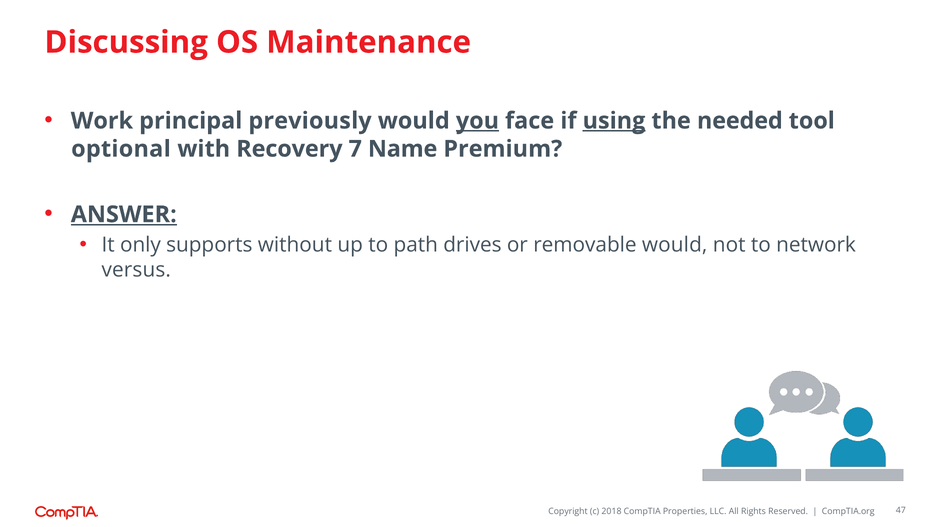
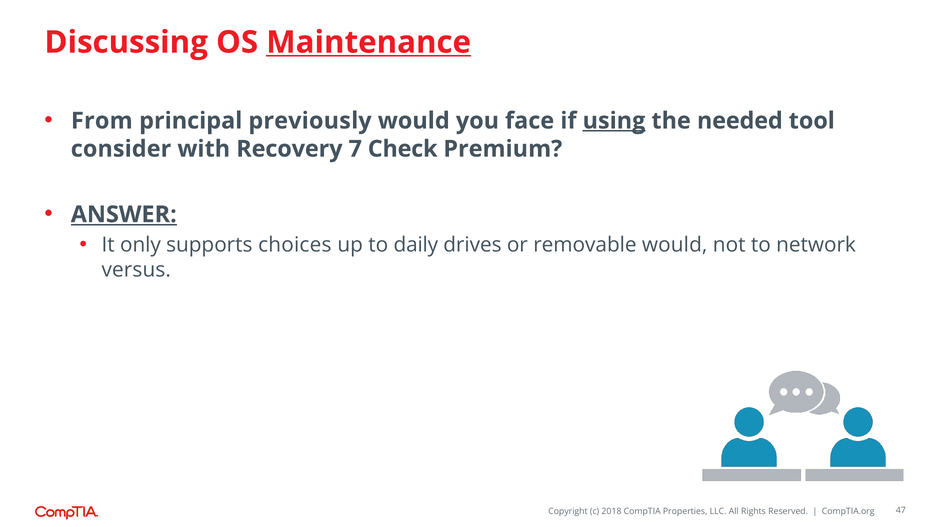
Maintenance underline: none -> present (369, 42)
Work: Work -> From (102, 121)
you underline: present -> none (477, 121)
optional: optional -> consider (121, 149)
Name: Name -> Check (403, 149)
without: without -> choices (295, 245)
path: path -> daily (416, 245)
